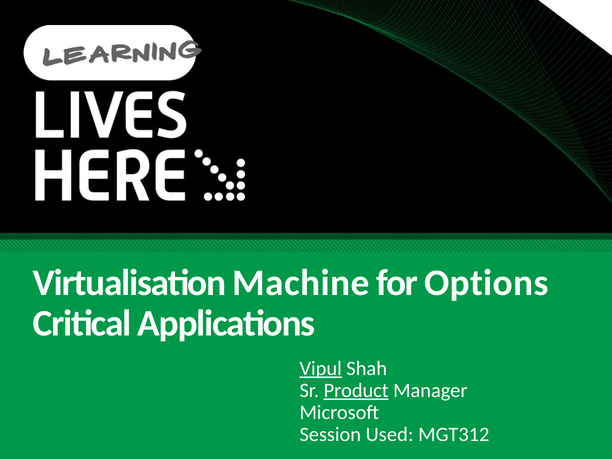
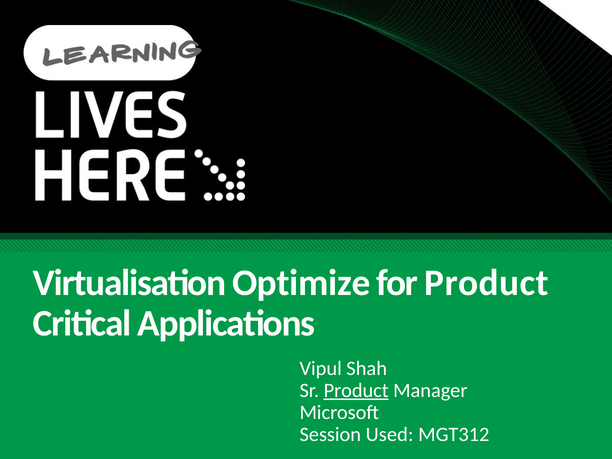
Machine: Machine -> Optimize (301, 283)
for Options: Options -> Product (486, 283)
Vipul underline: present -> none (321, 368)
